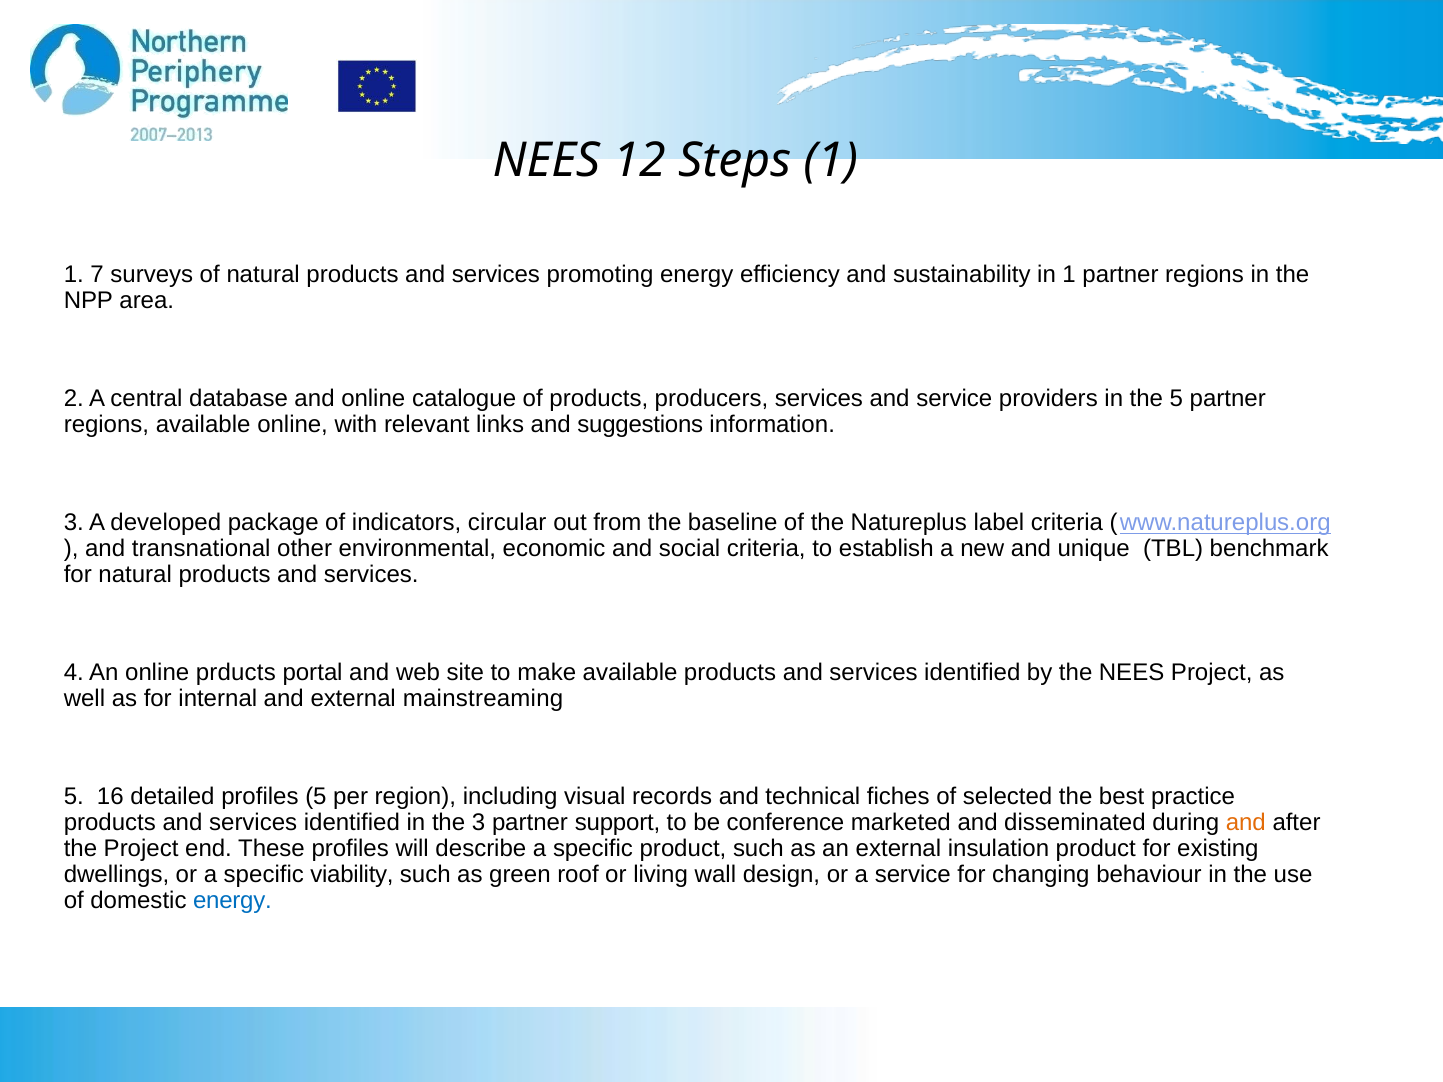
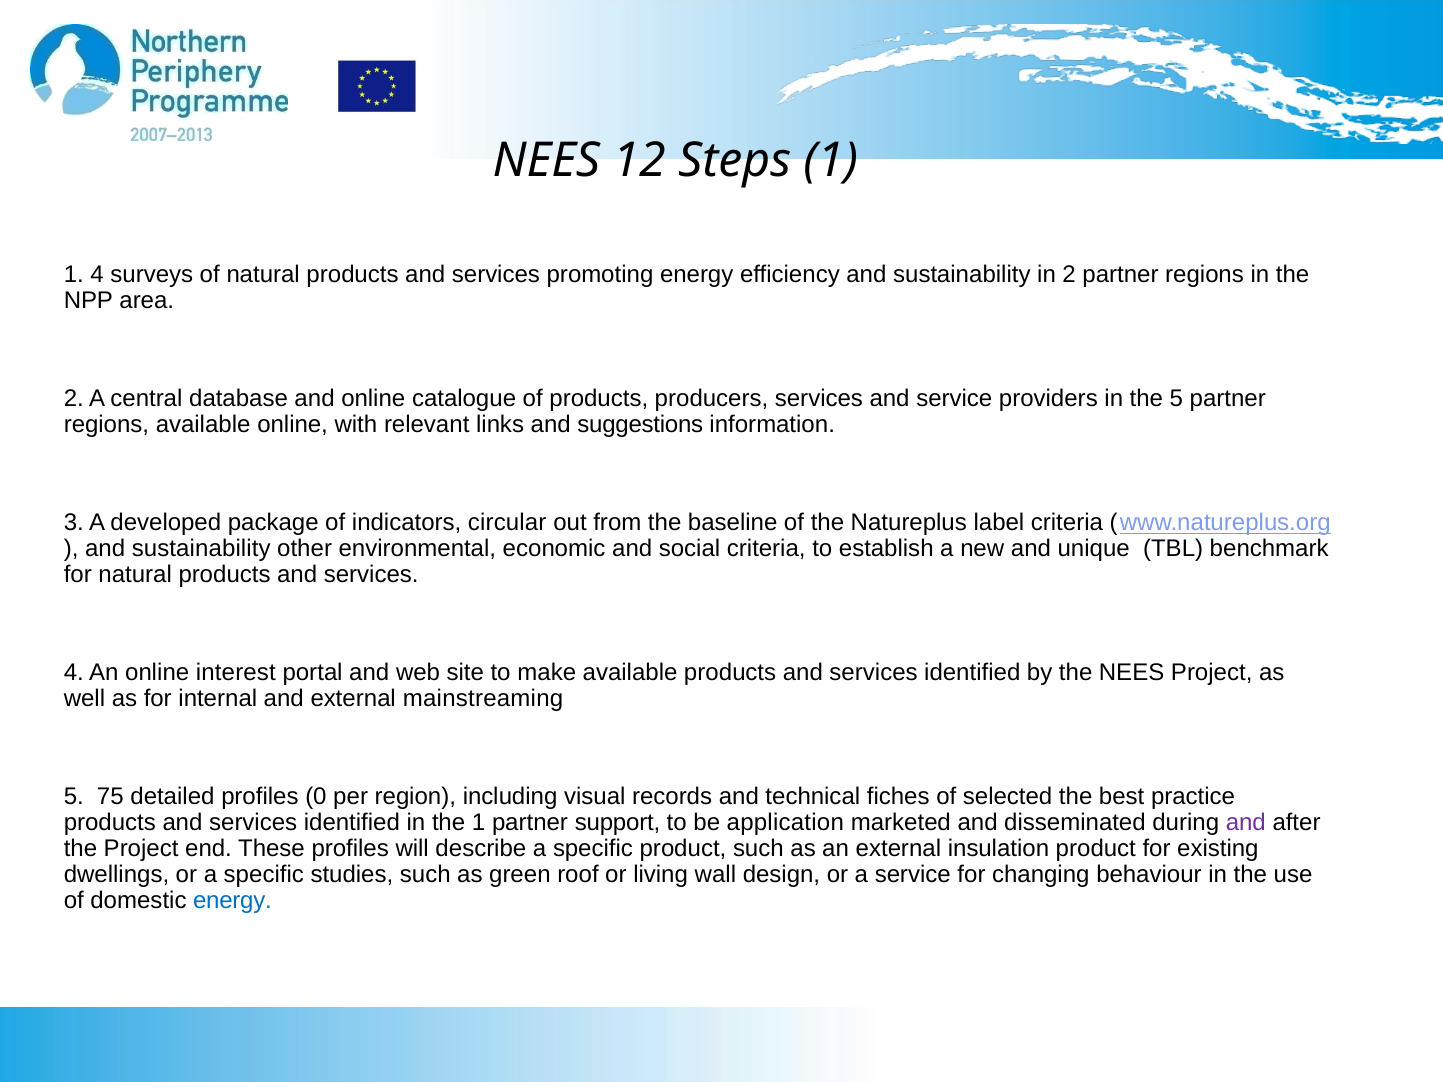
1 7: 7 -> 4 (97, 275)
in 1: 1 -> 2 (1069, 275)
transnational: transnational -> sustainability (201, 549)
prducts: prducts -> interest (236, 673)
16: 16 -> 75 (110, 797)
profiles 5: 5 -> 0 (316, 797)
the 3: 3 -> 1 (479, 823)
conference: conference -> application (785, 823)
and colour: orange -> purple (1246, 823)
viability: viability -> studies (352, 875)
